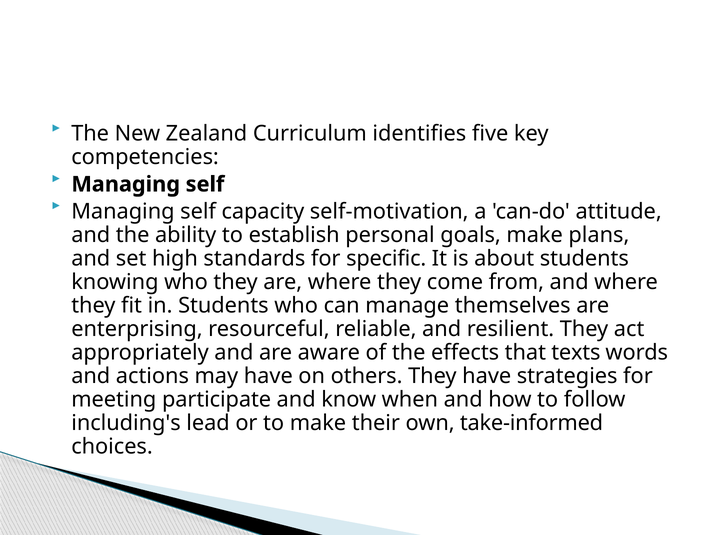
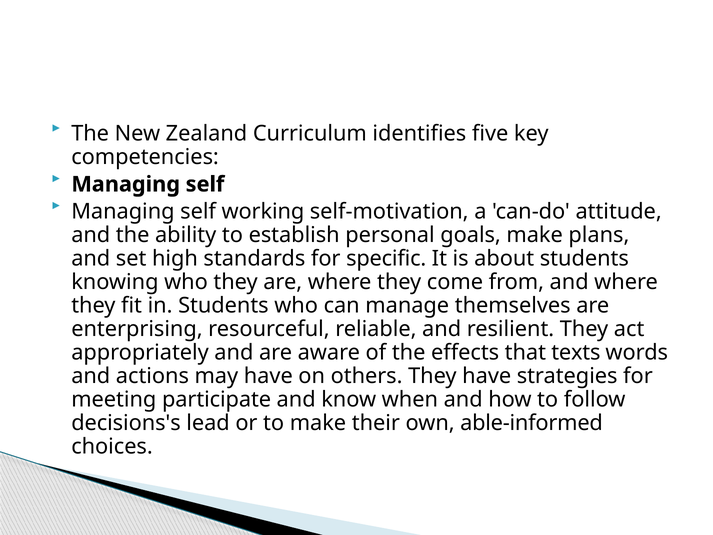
capacity: capacity -> working (263, 211)
including's: including's -> decisions's (126, 423)
take-informed: take-informed -> able-informed (531, 423)
